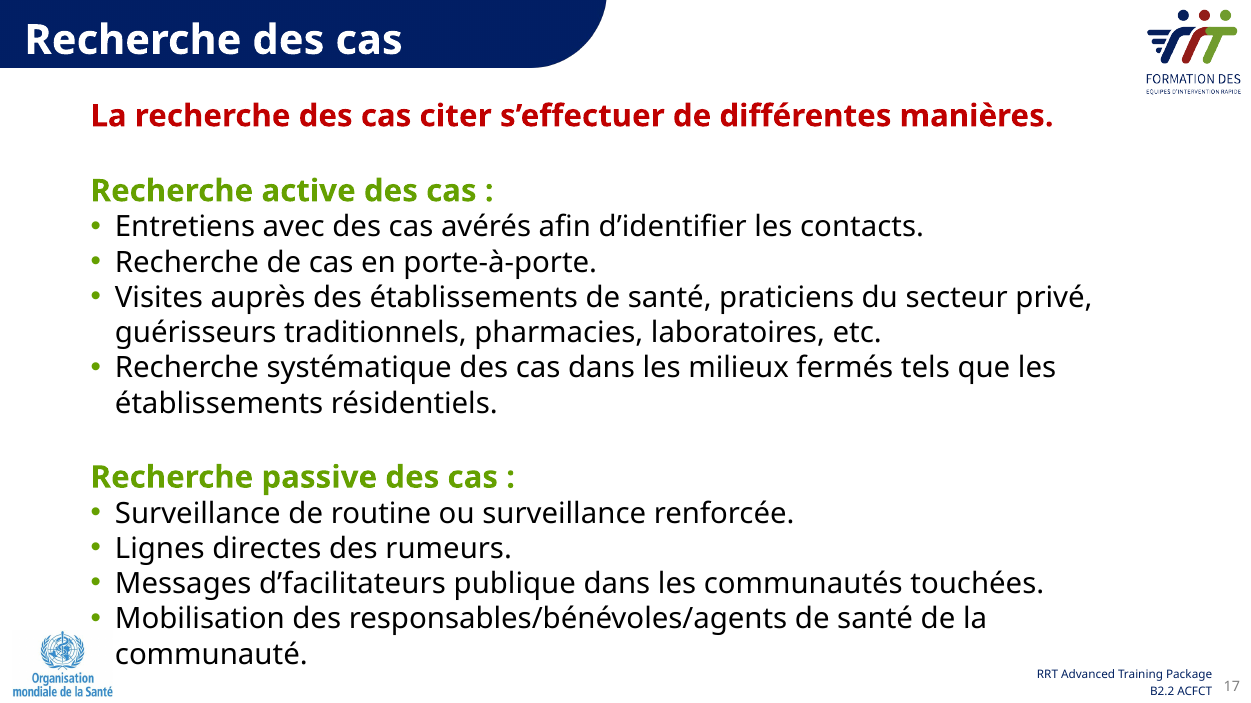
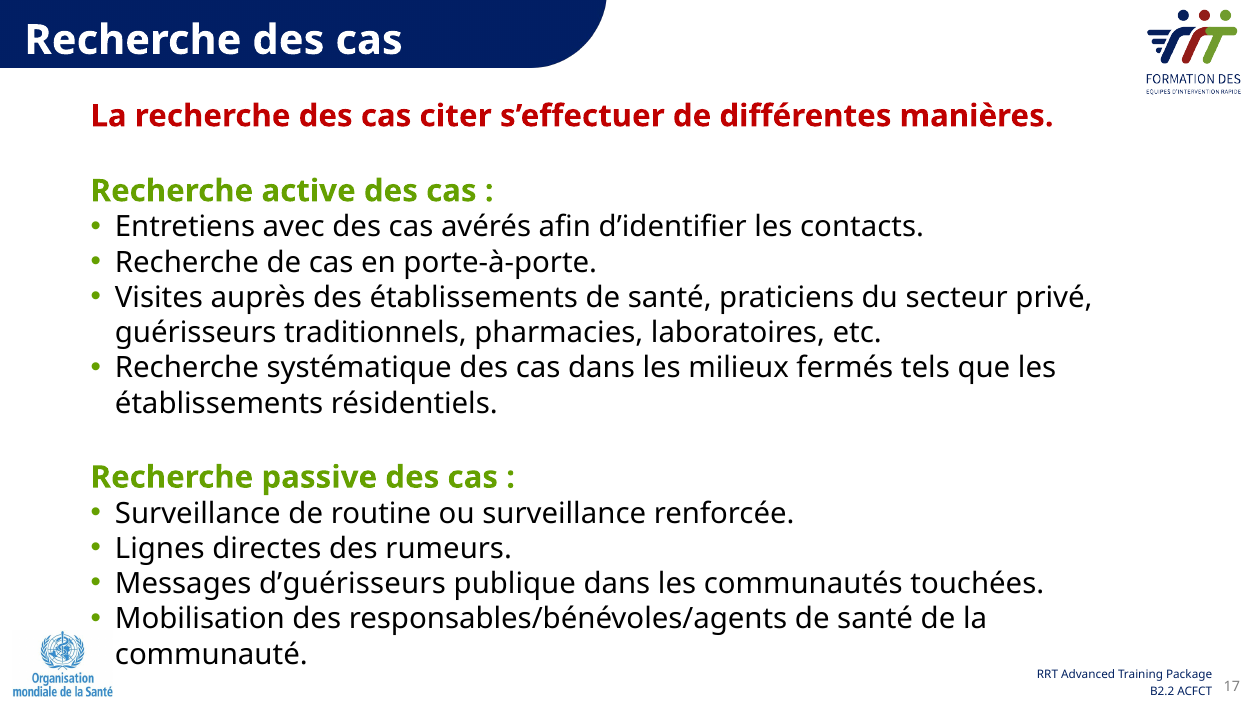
d’facilitateurs: d’facilitateurs -> d’guérisseurs (352, 584)
